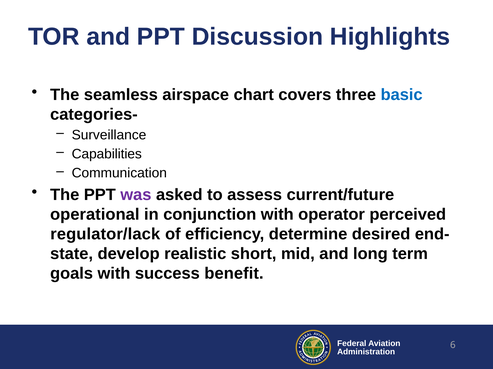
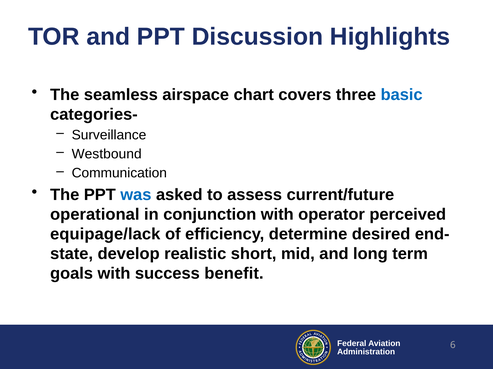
Capabilities: Capabilities -> Westbound (107, 154)
was colour: purple -> blue (136, 195)
regulator/lack: regulator/lack -> equipage/lack (105, 234)
